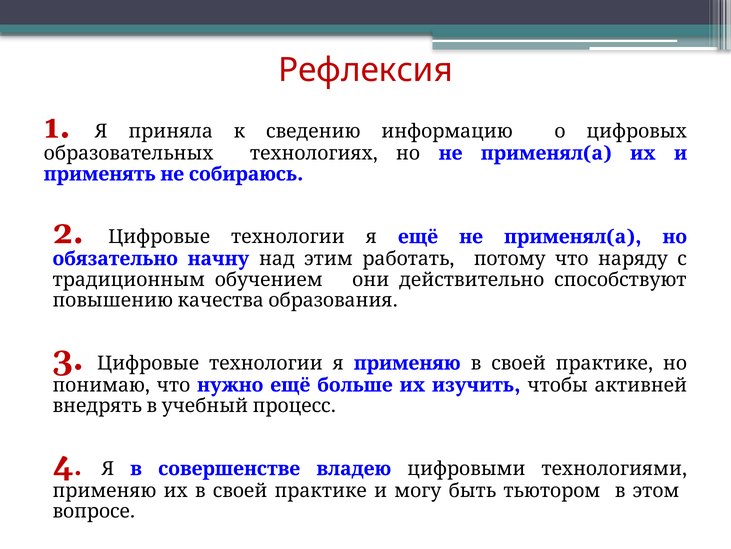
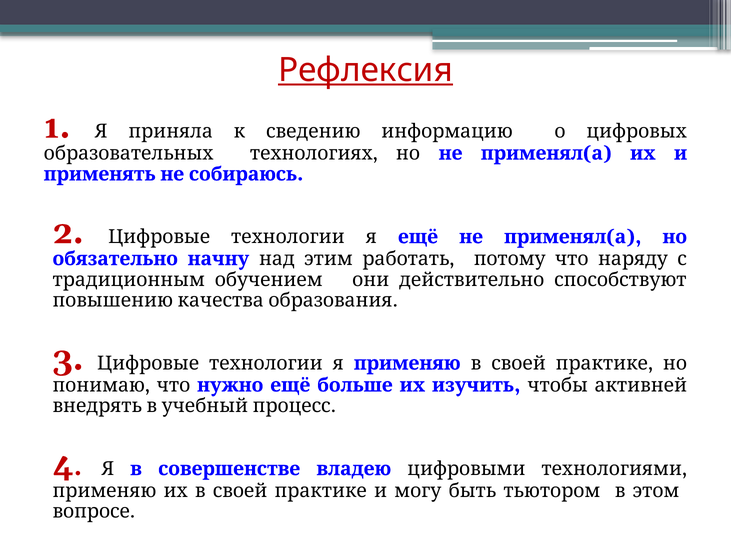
Рефлексия underline: none -> present (365, 70)
